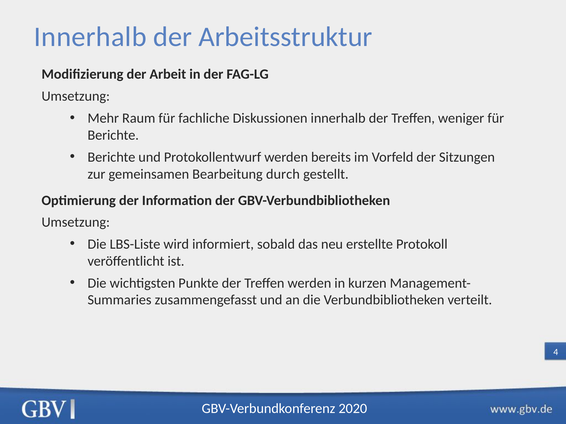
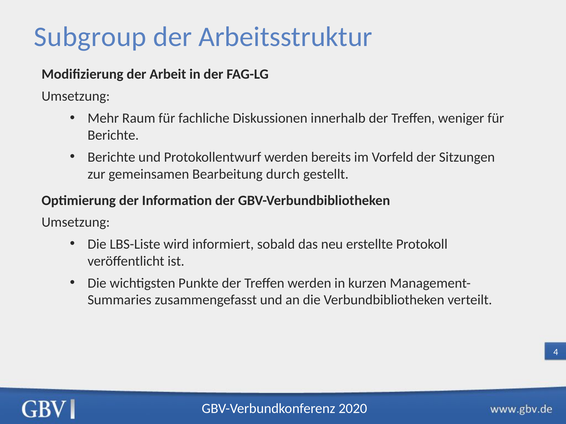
Innerhalb: Innerhalb -> Subgroup (90, 37)
